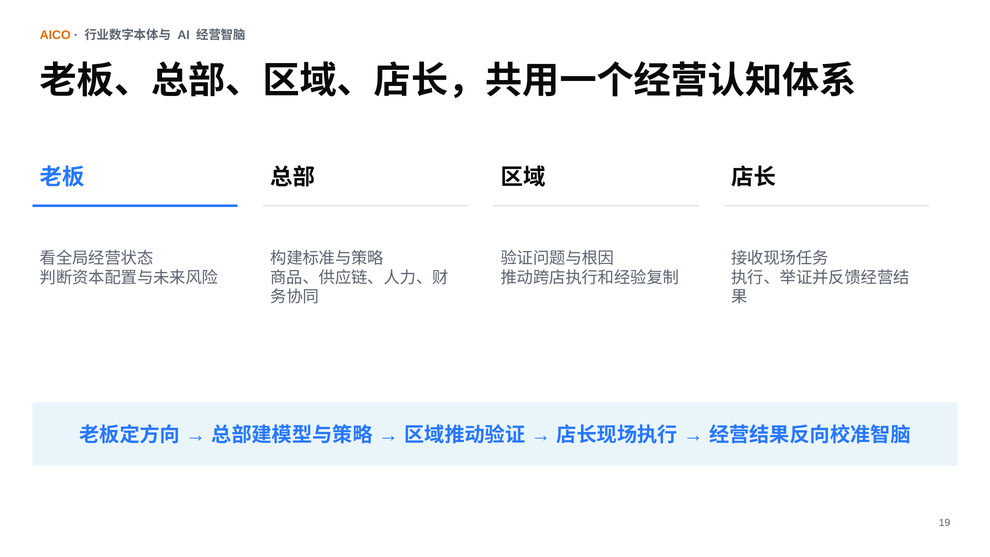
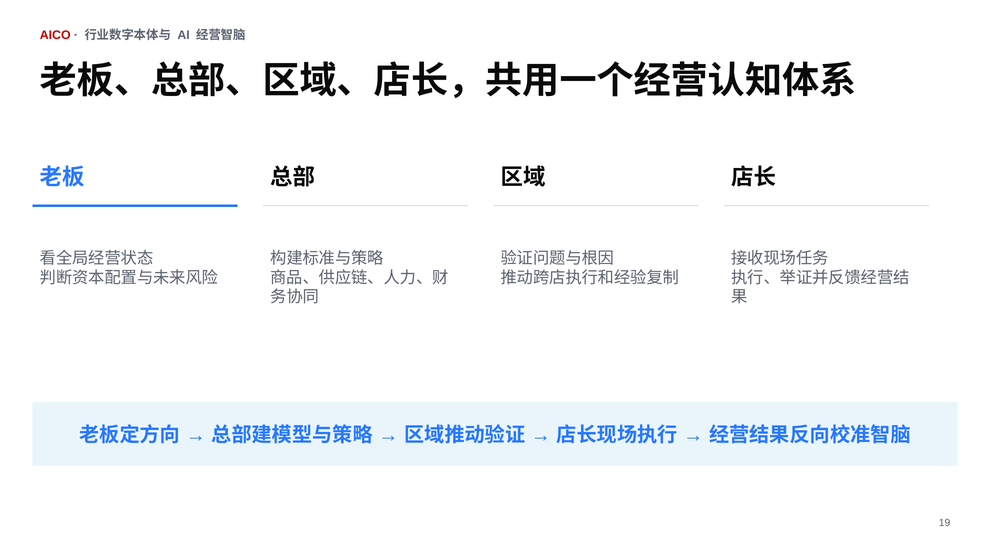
AICO colour: orange -> red (55, 35)
